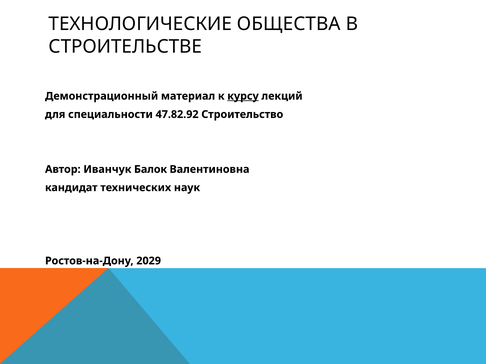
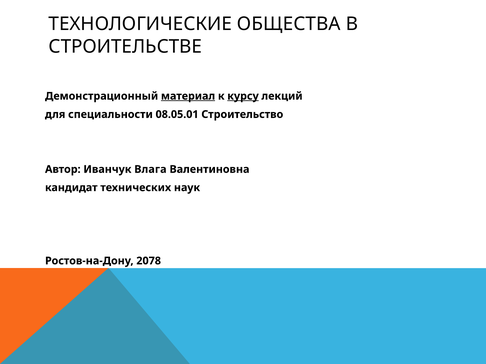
материал underline: none -> present (188, 96)
47.82.92: 47.82.92 -> 08.05.01 (177, 115)
Балок: Балок -> Влага (150, 170)
2029: 2029 -> 2078 (149, 261)
